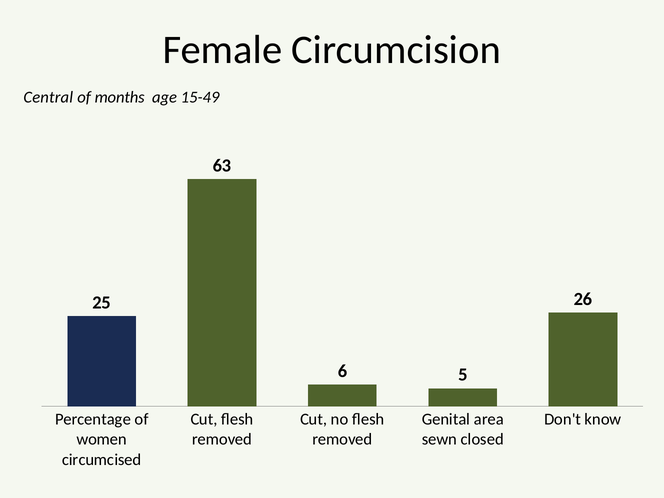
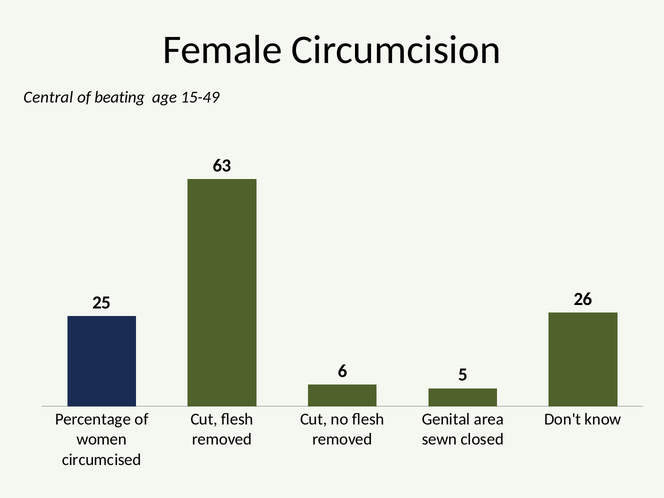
months: months -> beating (120, 97)
